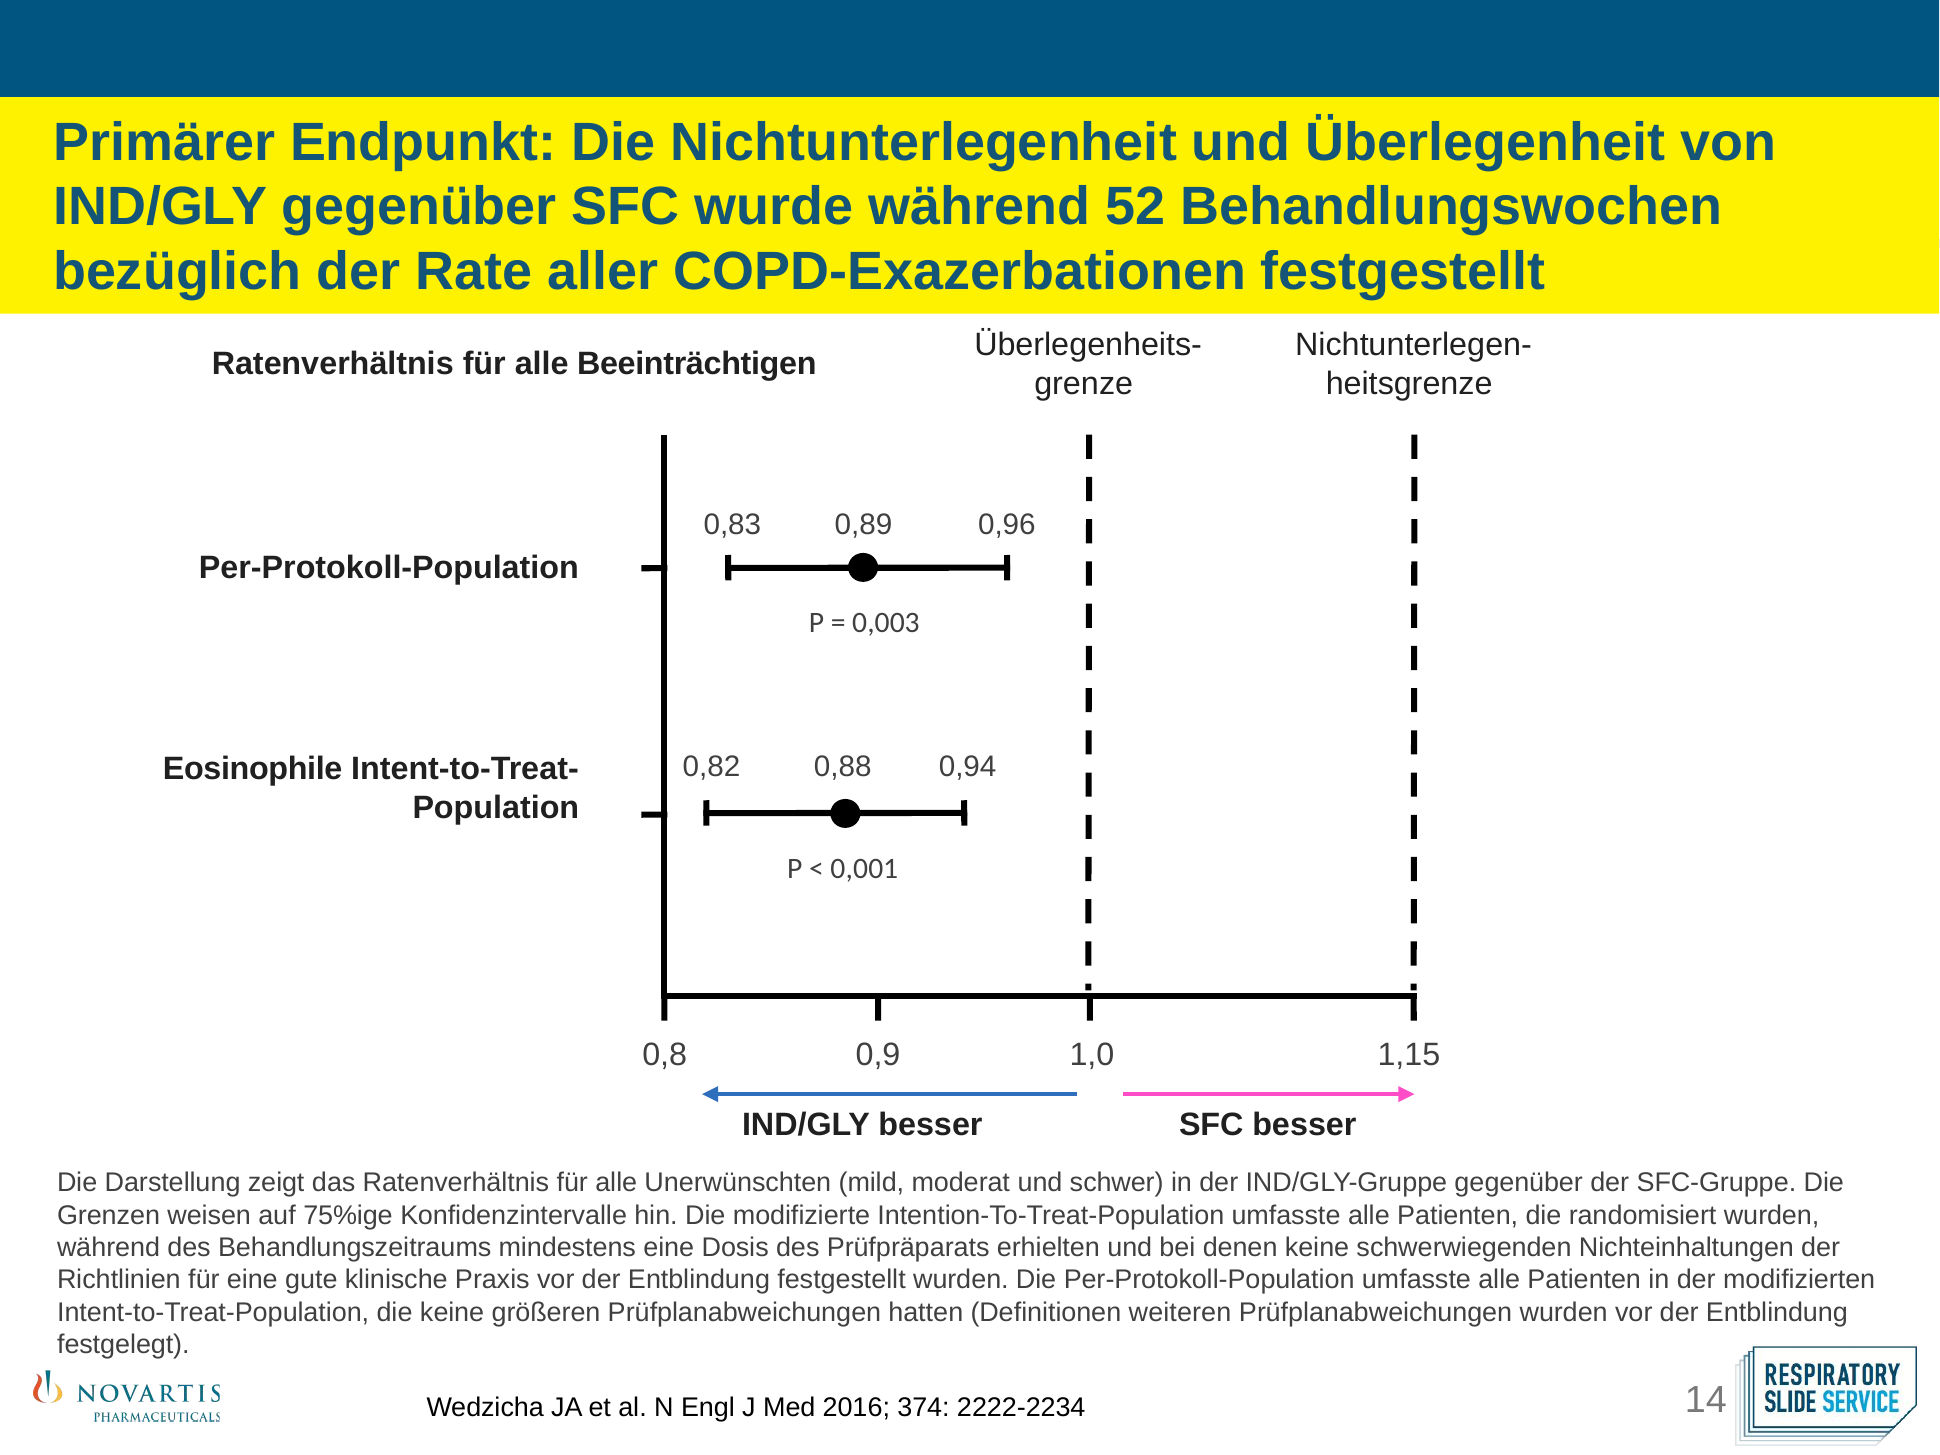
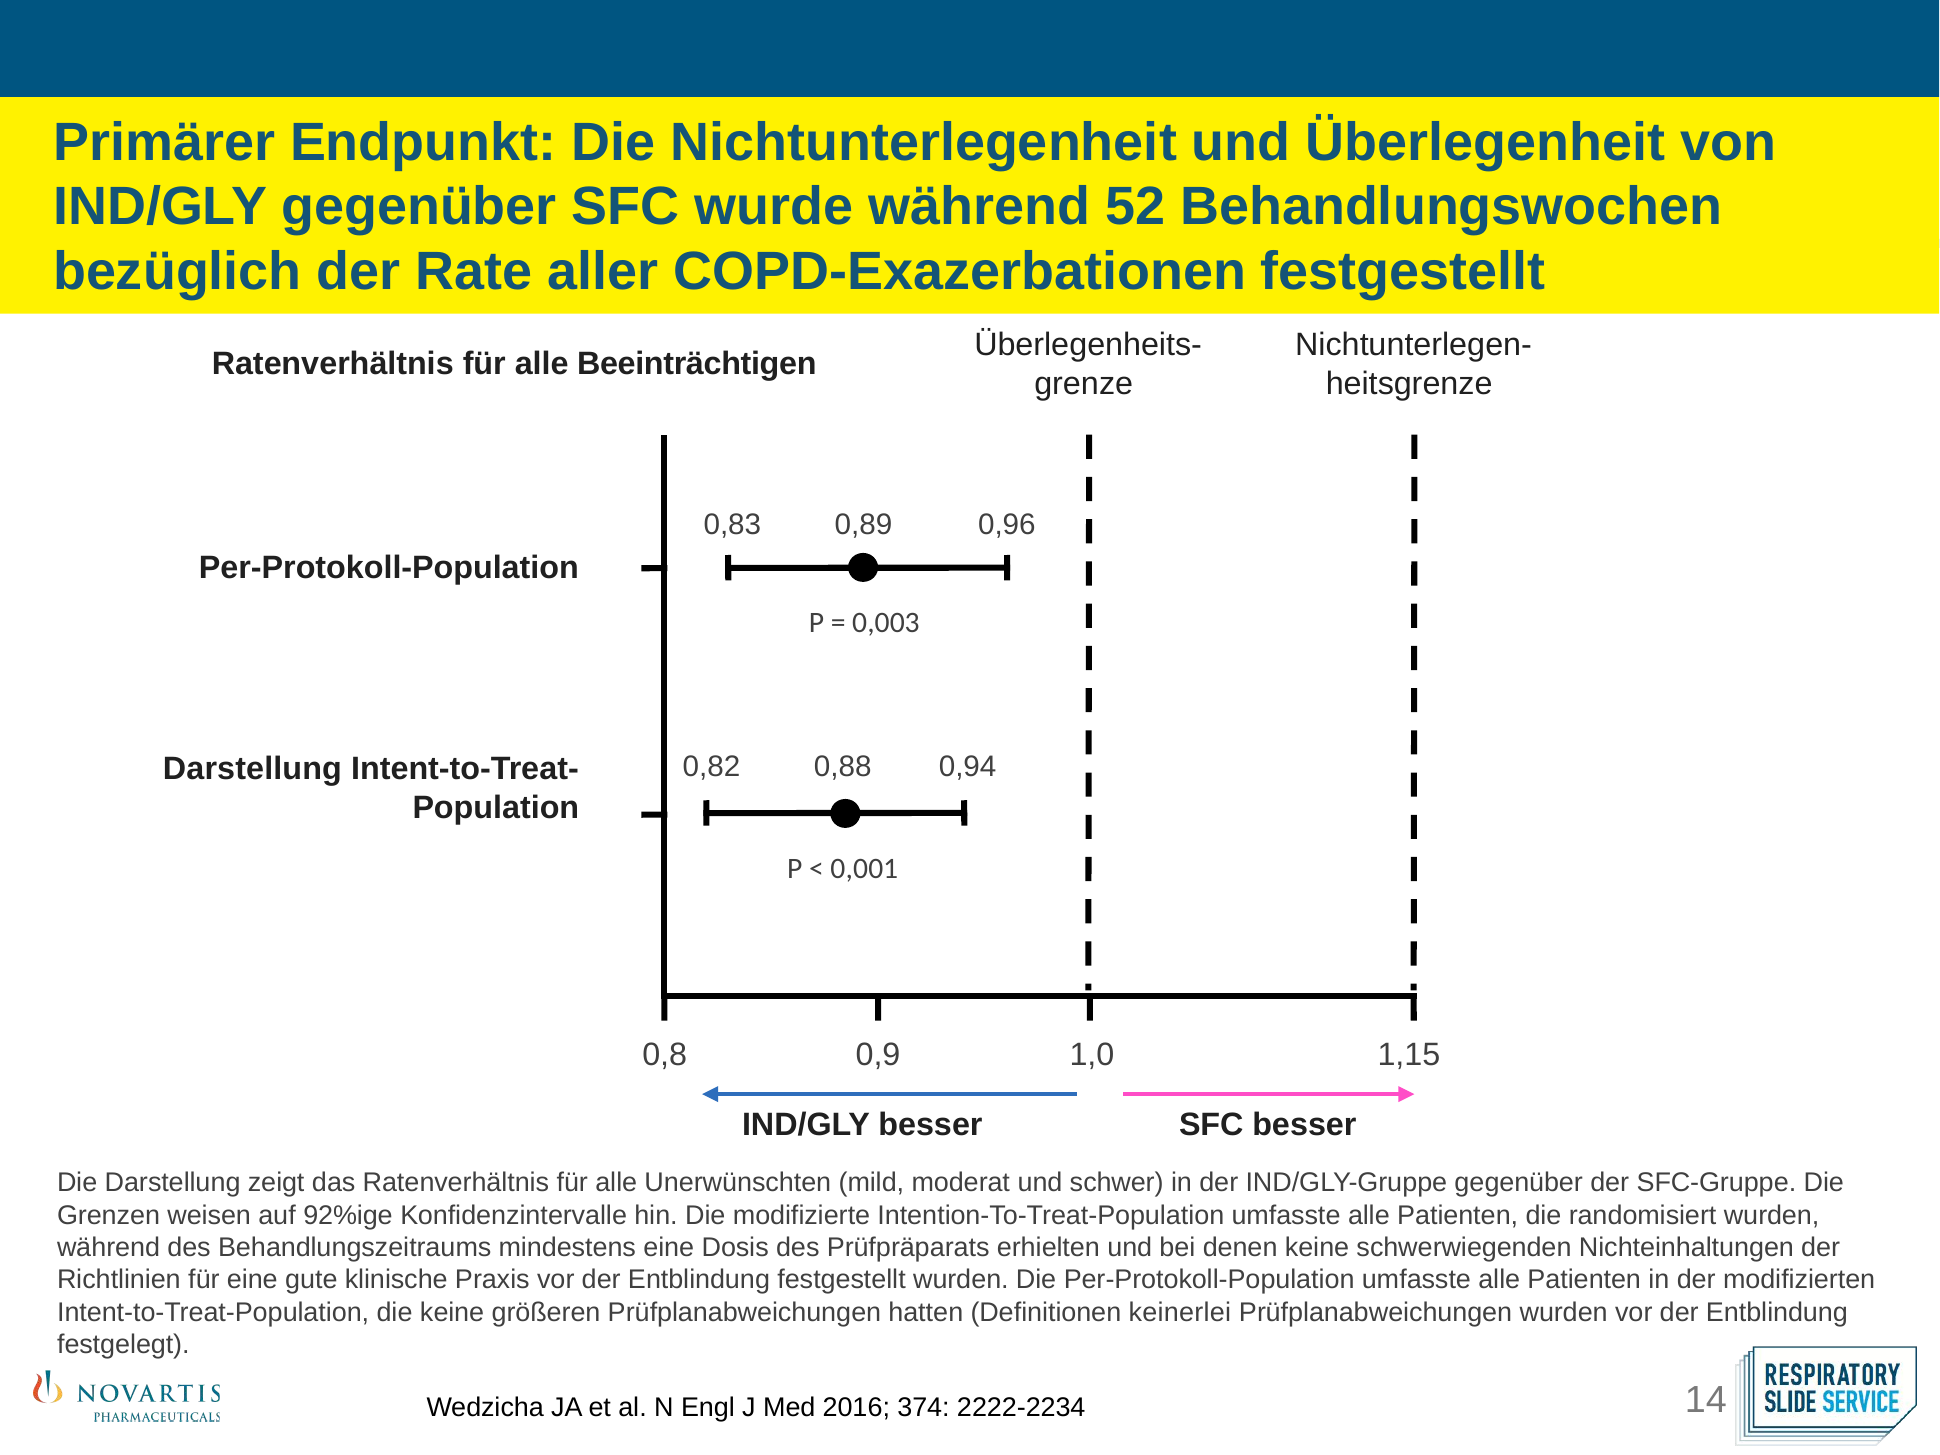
Eosinophile: Eosinophile -> Darstellung (252, 769)
75%ige: 75%ige -> 92%ige (348, 1215)
weiteren: weiteren -> keinerlei (1180, 1312)
